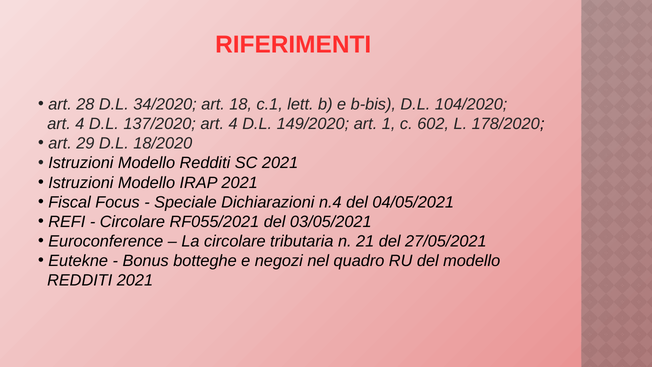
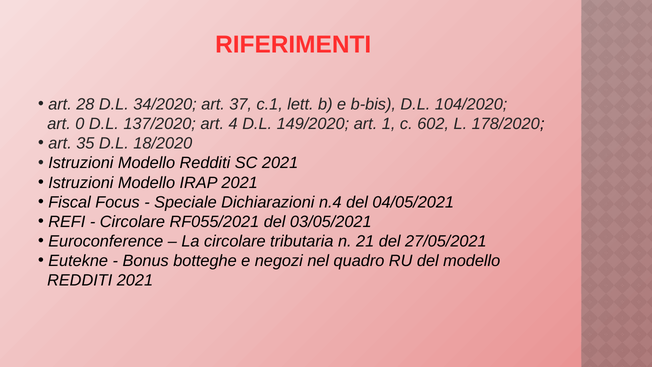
18: 18 -> 37 (241, 104)
4: 4 -> 0 (80, 124)
29: 29 -> 35 (85, 143)
